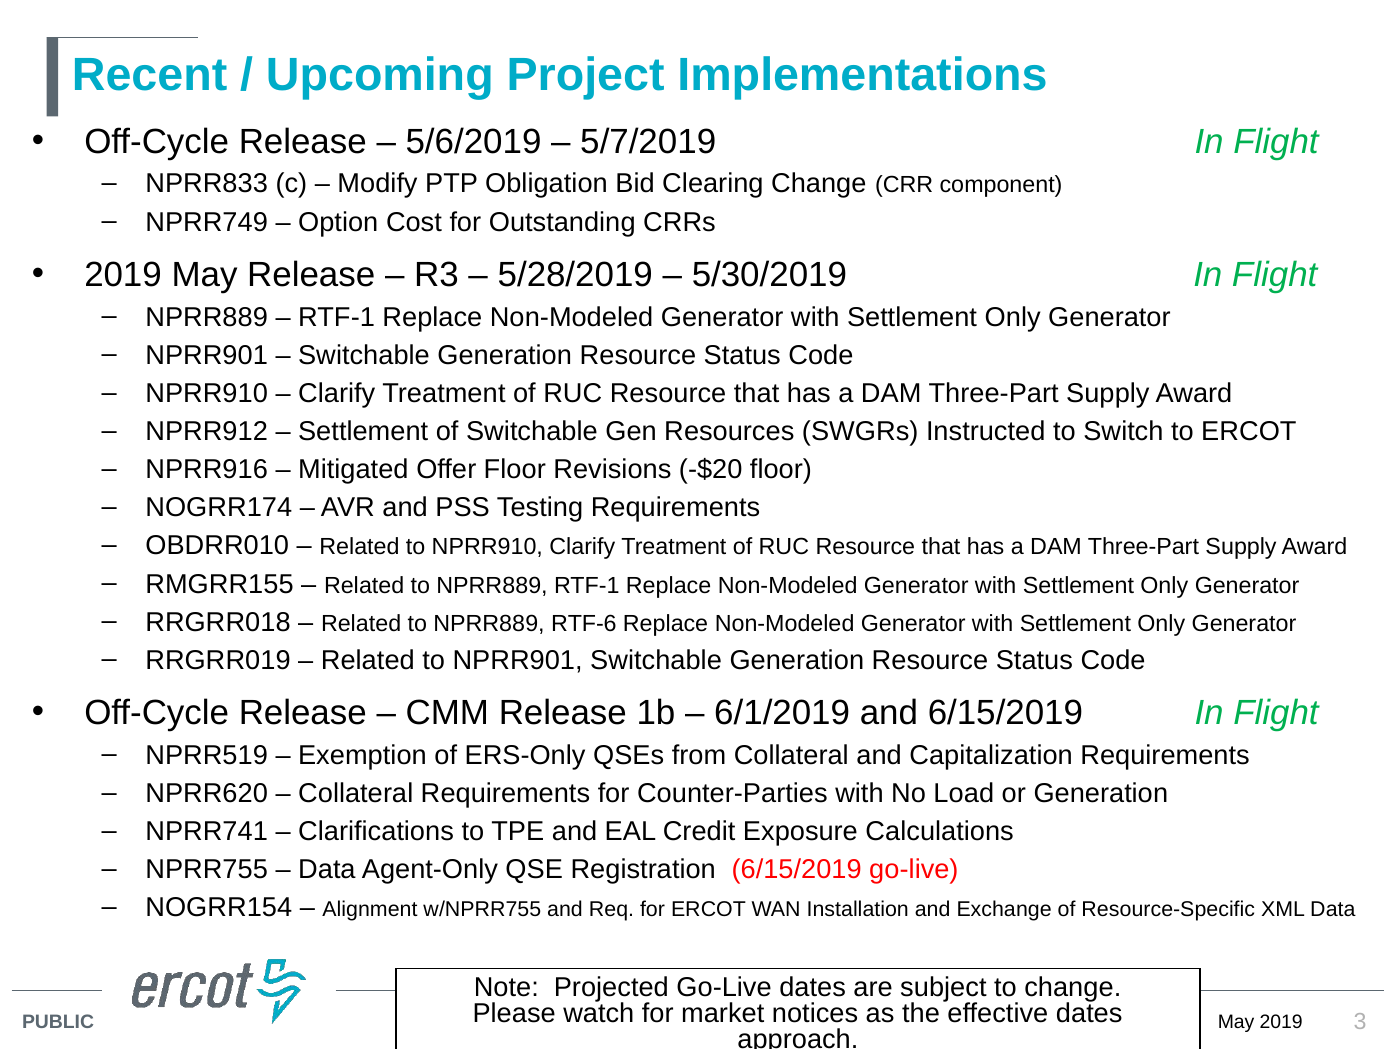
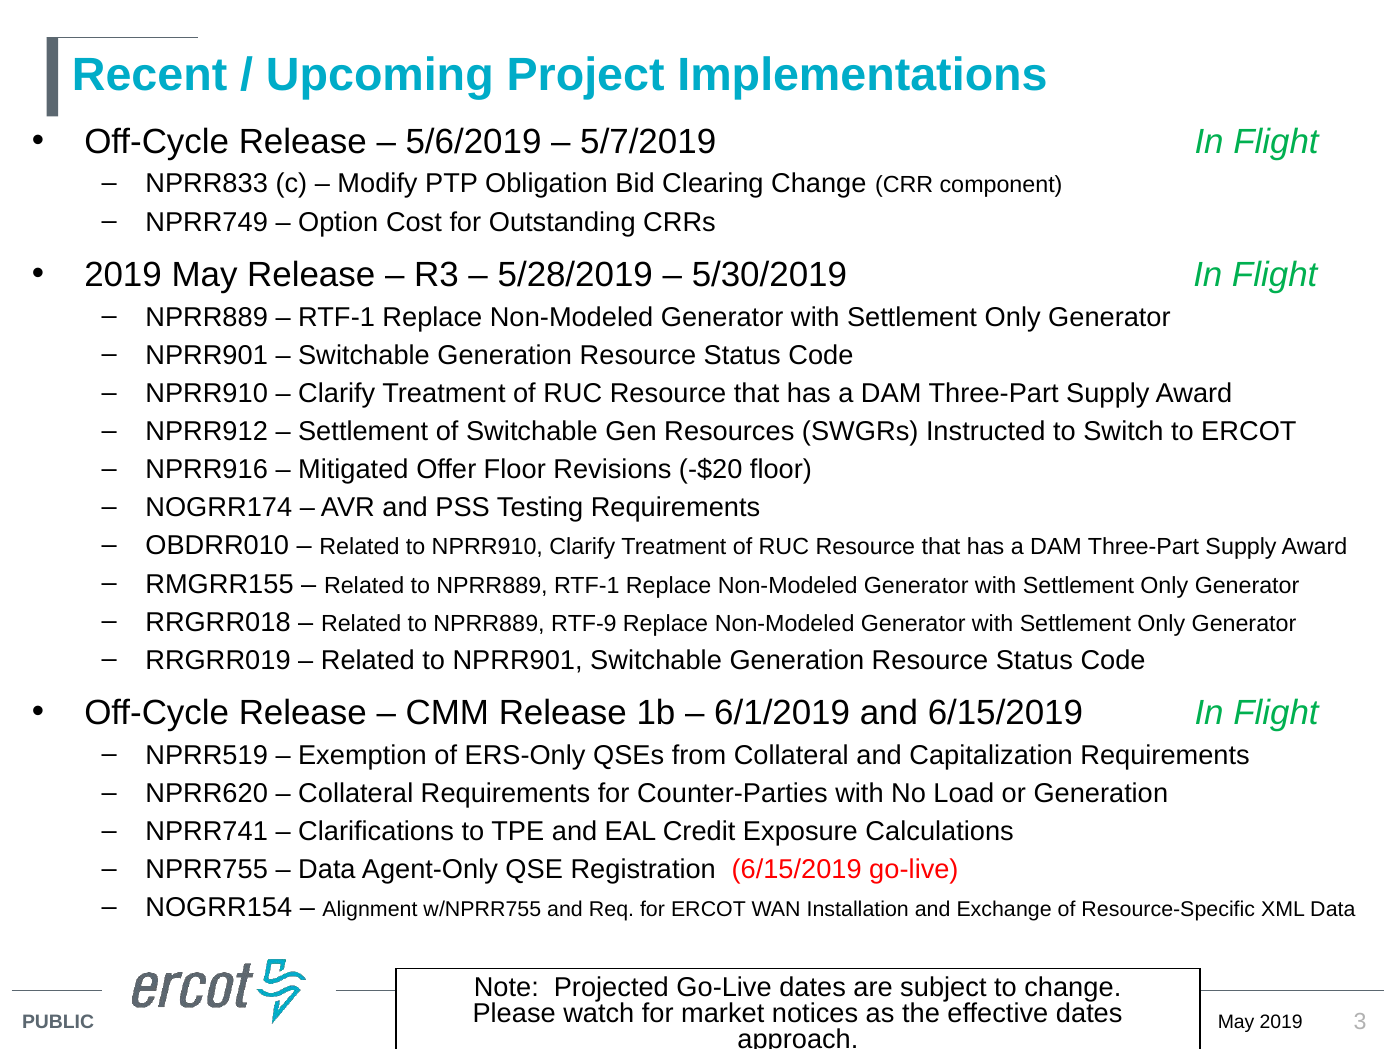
RTF-6: RTF-6 -> RTF-9 (584, 623)
